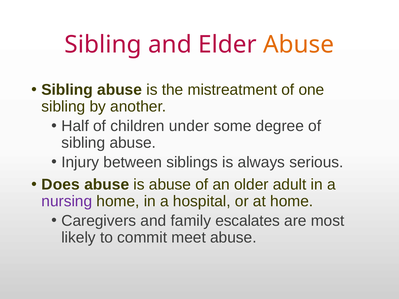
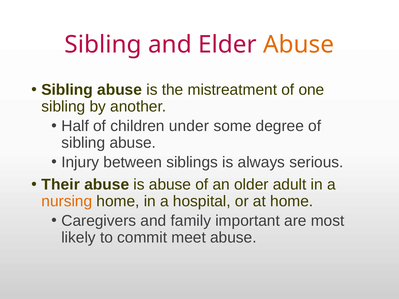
Does: Does -> Their (61, 185)
nursing colour: purple -> orange (67, 201)
escalates: escalates -> important (248, 221)
